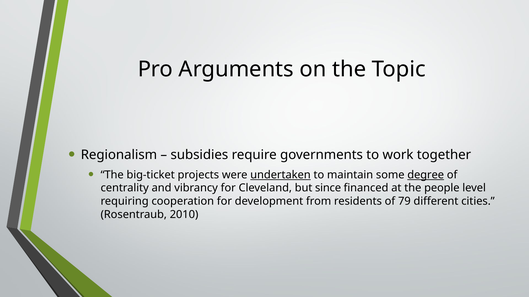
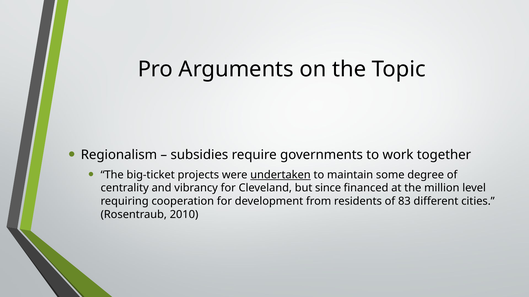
degree underline: present -> none (426, 175)
people: people -> million (442, 188)
79: 79 -> 83 (404, 202)
